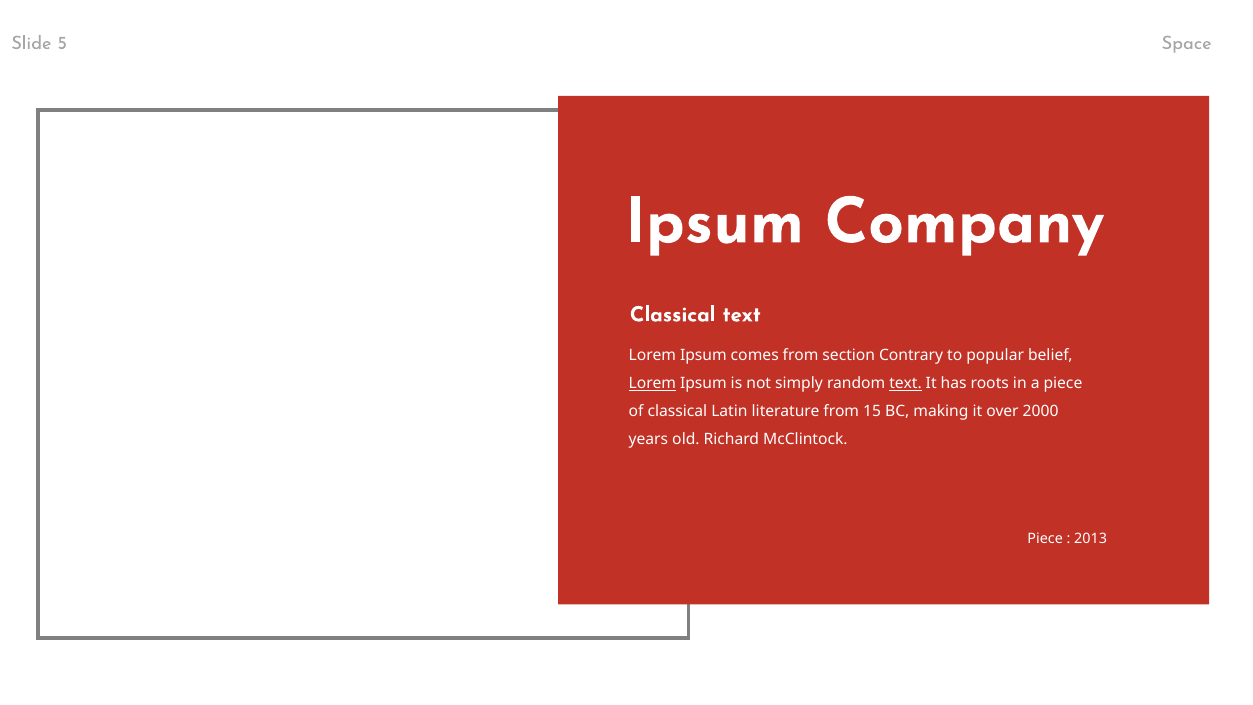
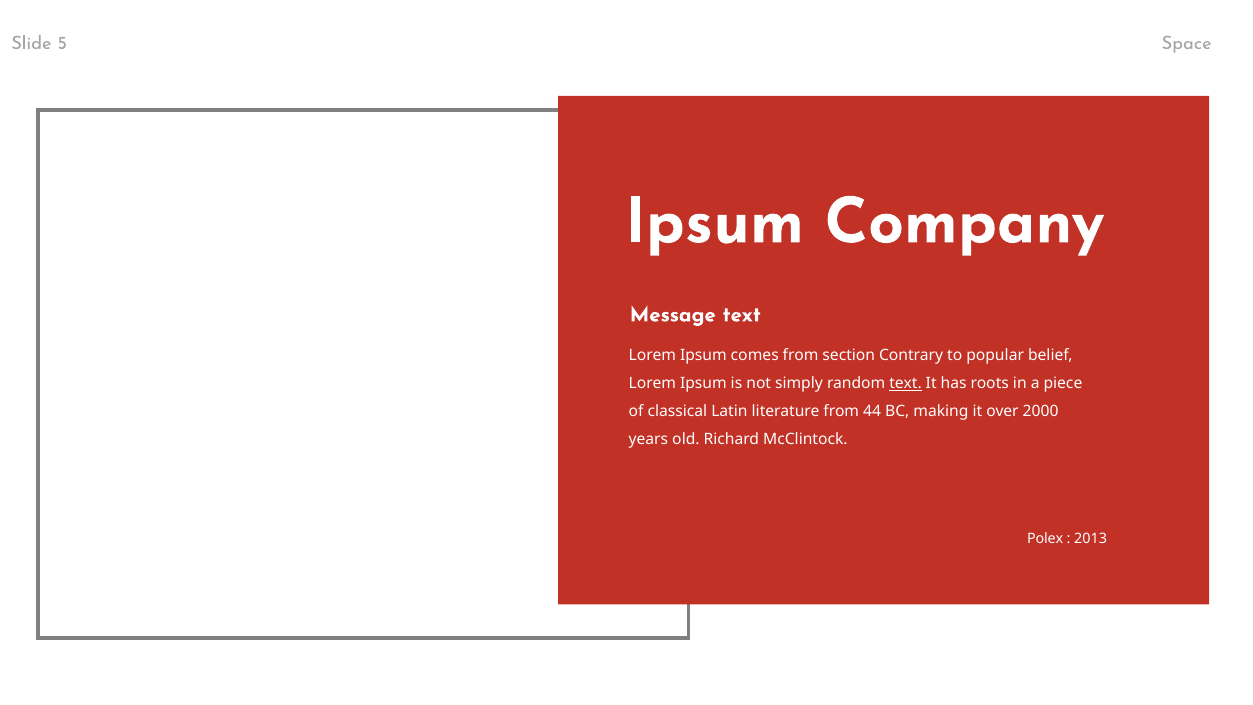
Classical: Classical -> Message (673, 314)
Lorem underline: present -> none (652, 383)
15: 15 -> 44 (872, 412)
Piece: Piece -> Polex (1045, 538)
